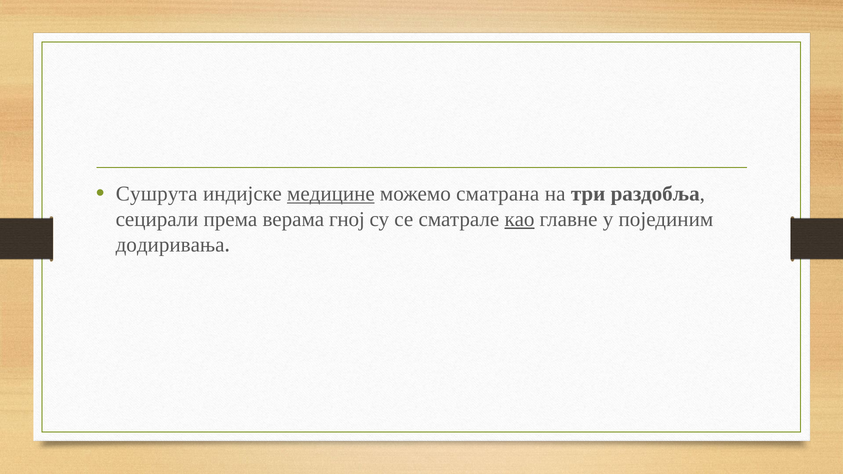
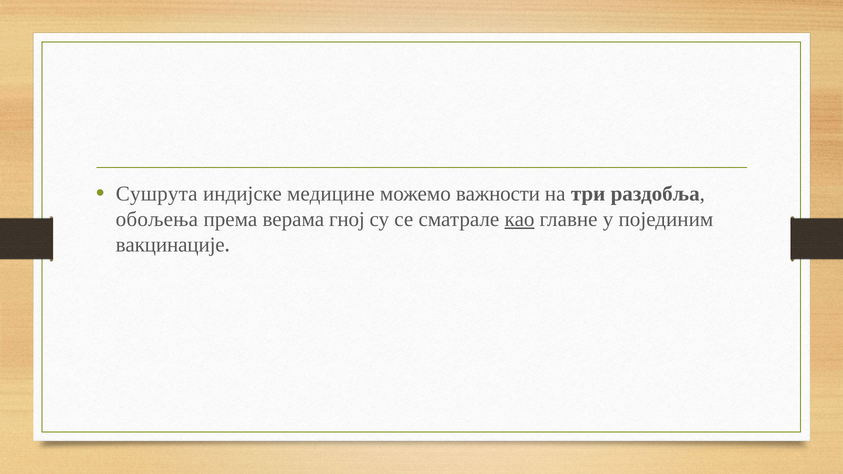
медицине underline: present -> none (331, 194)
сматрана: сматрана -> важности (498, 194)
сецирали: сецирали -> обољења (157, 219)
додиривања: додиривања -> вакцинације (170, 245)
